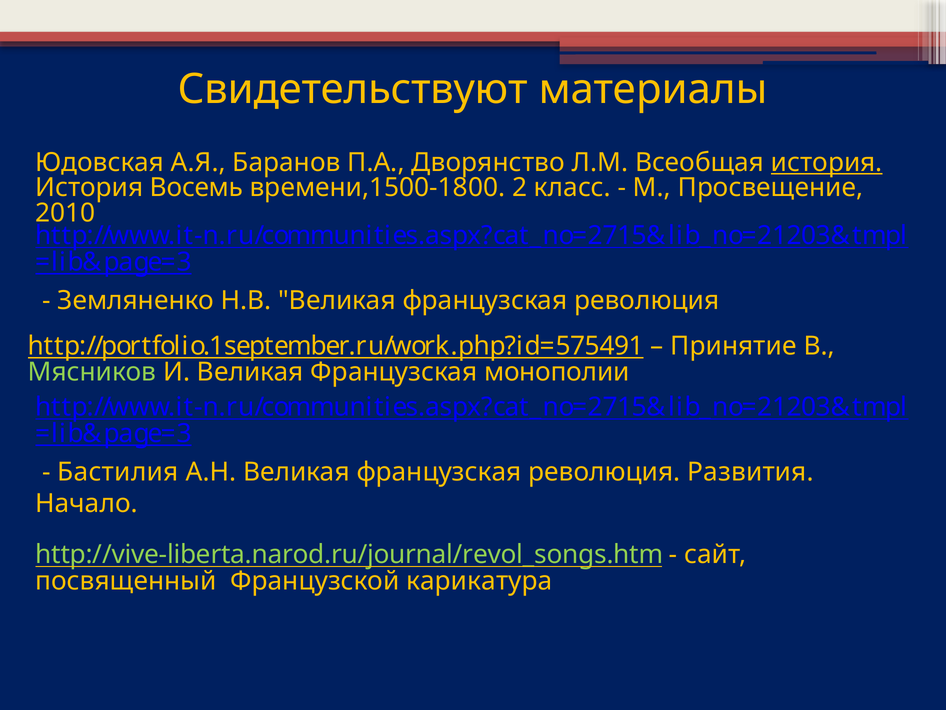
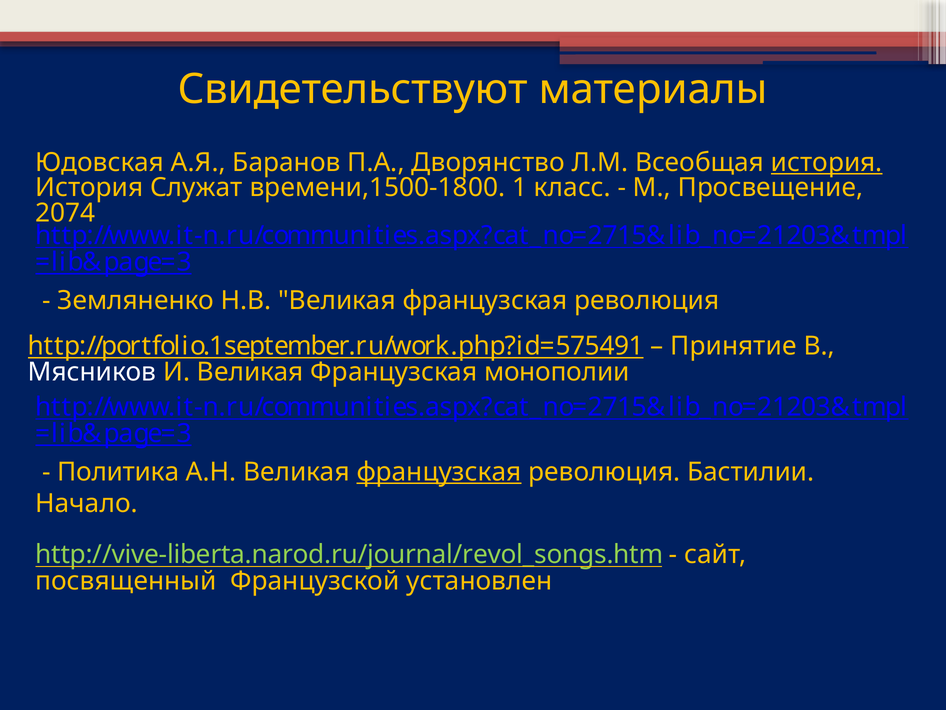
Восемь: Восемь -> Служат (196, 188)
2: 2 -> 1 (520, 188)
2010: 2010 -> 2074 (65, 213)
Мясников colour: light green -> white (92, 372)
Бастилия: Бастилия -> Политика (118, 472)
французская underline: none -> present (439, 472)
Развития: Развития -> Бастилии (751, 472)
карикатура: карикатура -> установлен (479, 581)
